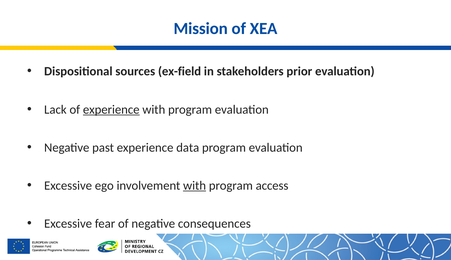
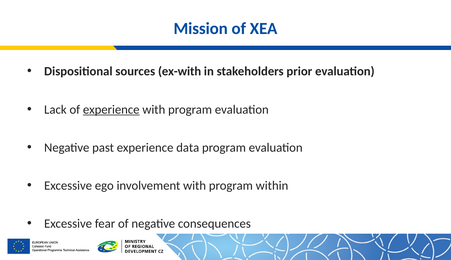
ex-field: ex-field -> ex-with (180, 71)
with underline: present -> none (195, 185)
access: access -> within (272, 185)
